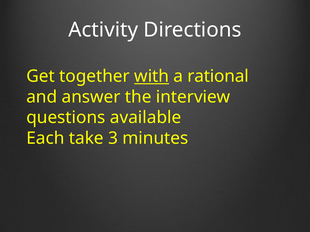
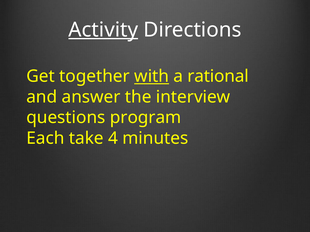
Activity underline: none -> present (103, 30)
available: available -> program (146, 118)
3: 3 -> 4 (113, 138)
